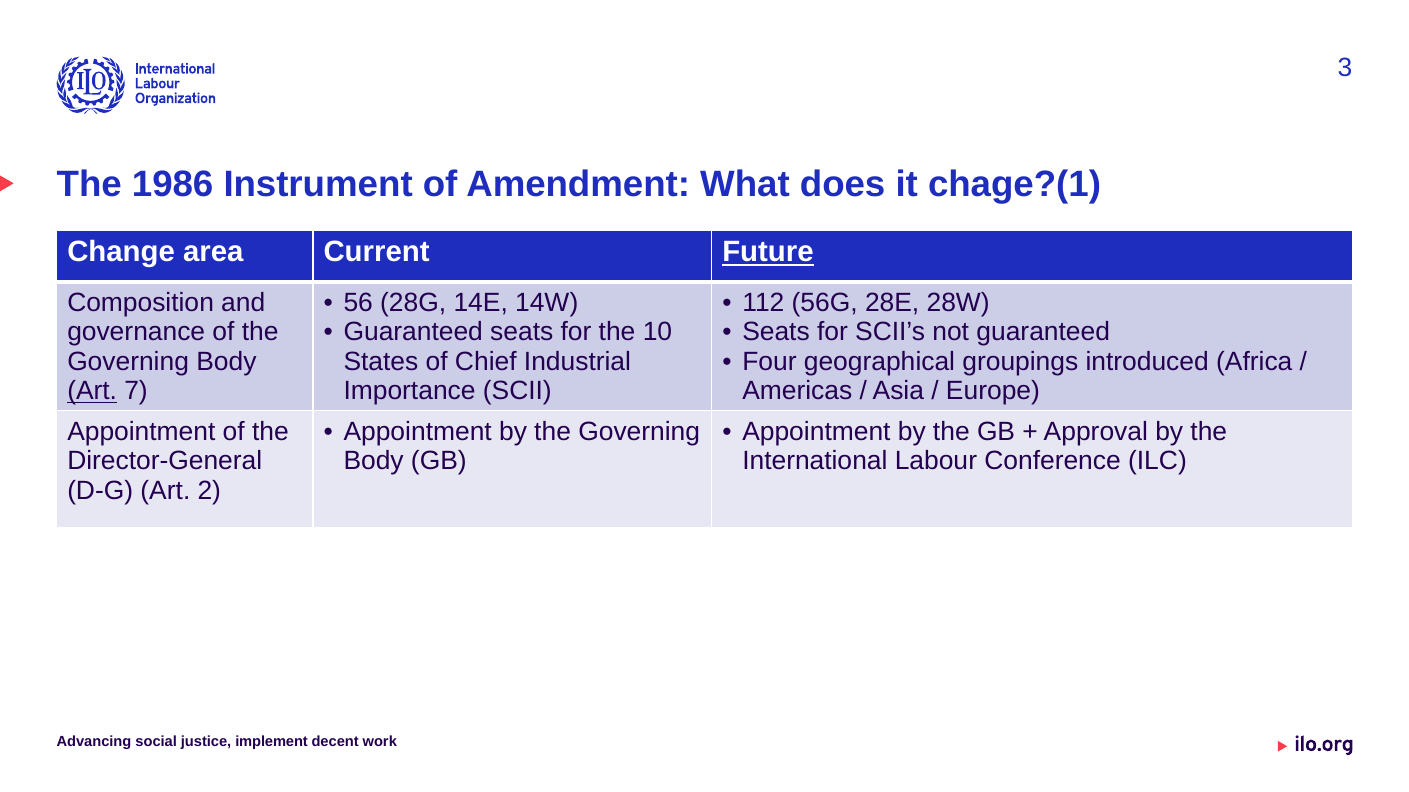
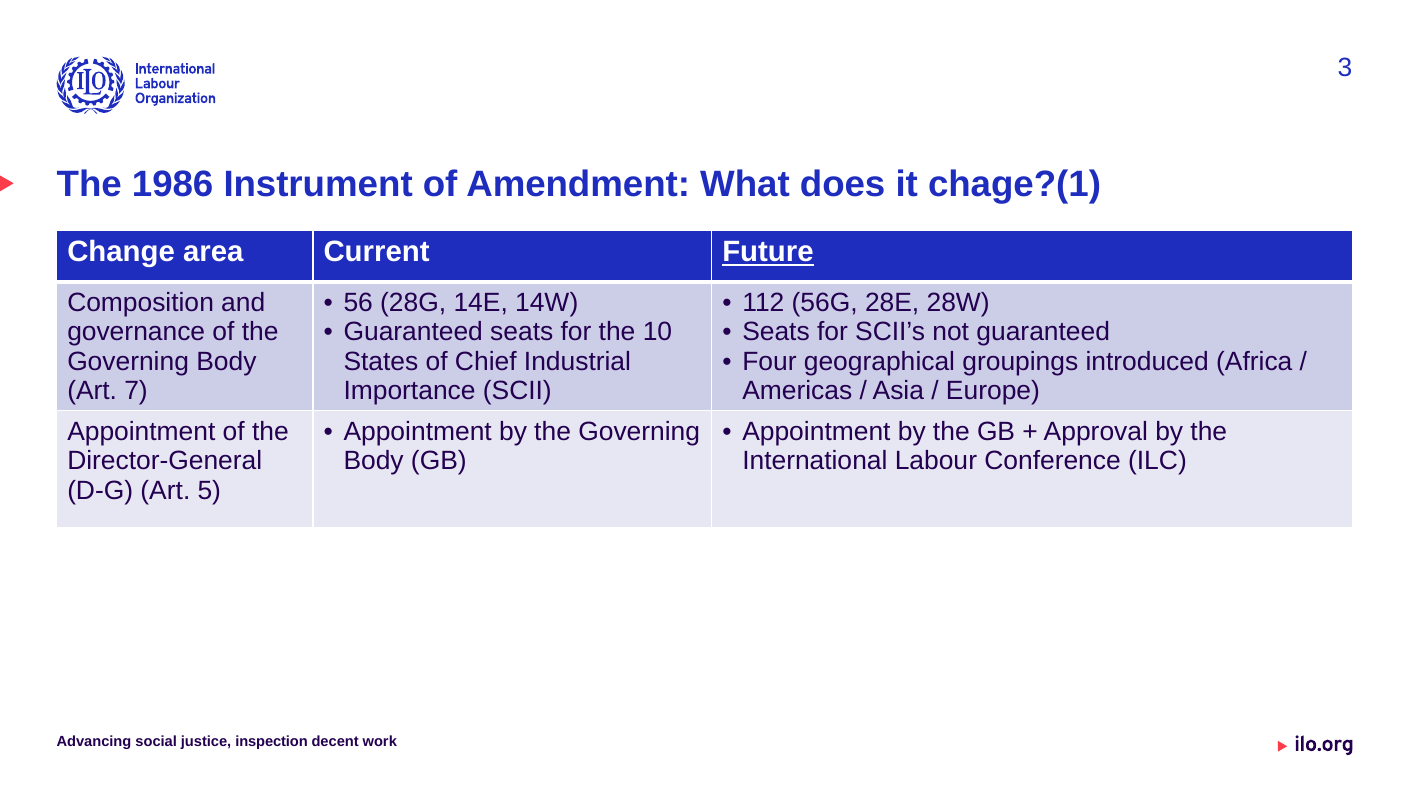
Art underline: present -> none (92, 391)
2: 2 -> 5 (209, 491)
implement: implement -> inspection (272, 742)
